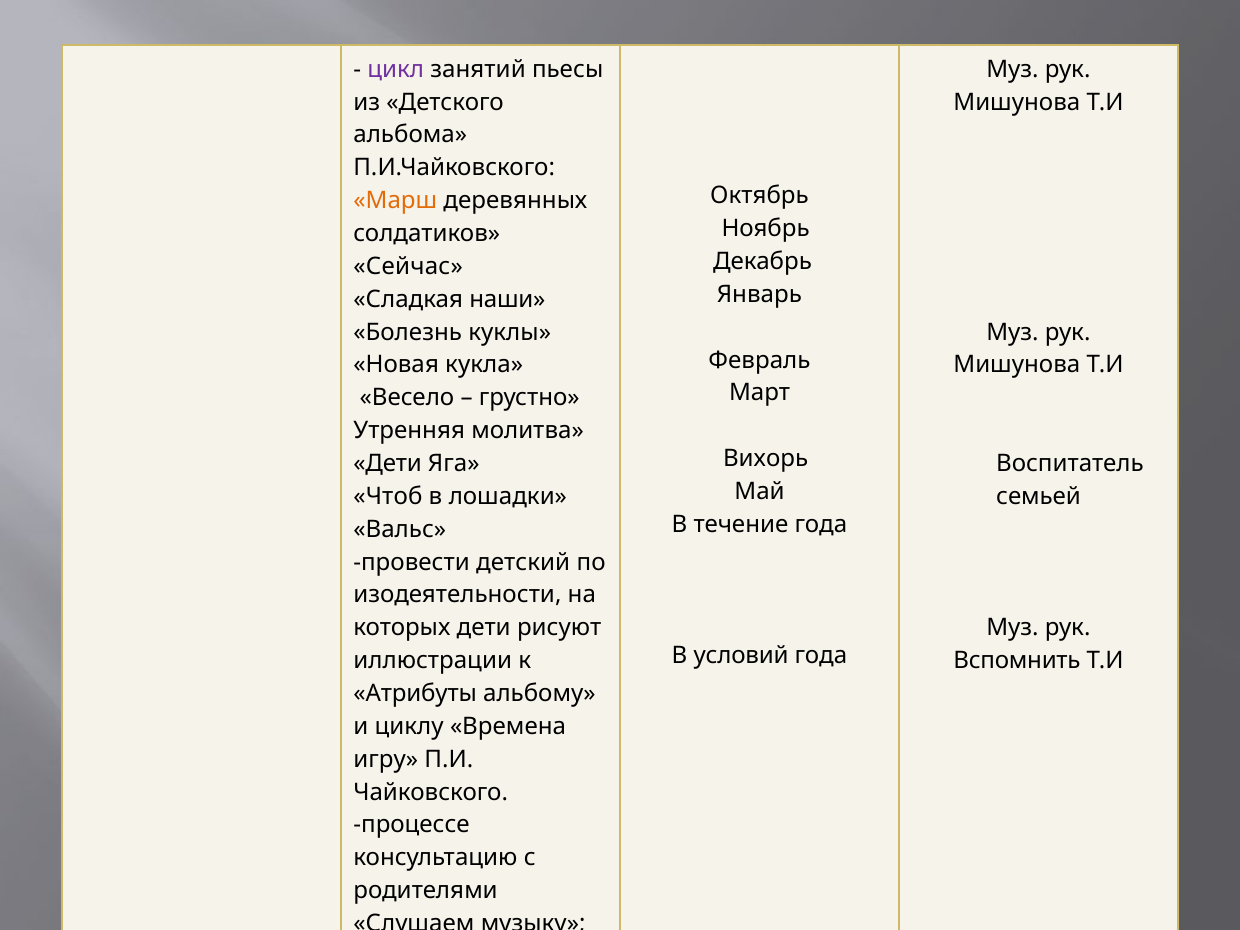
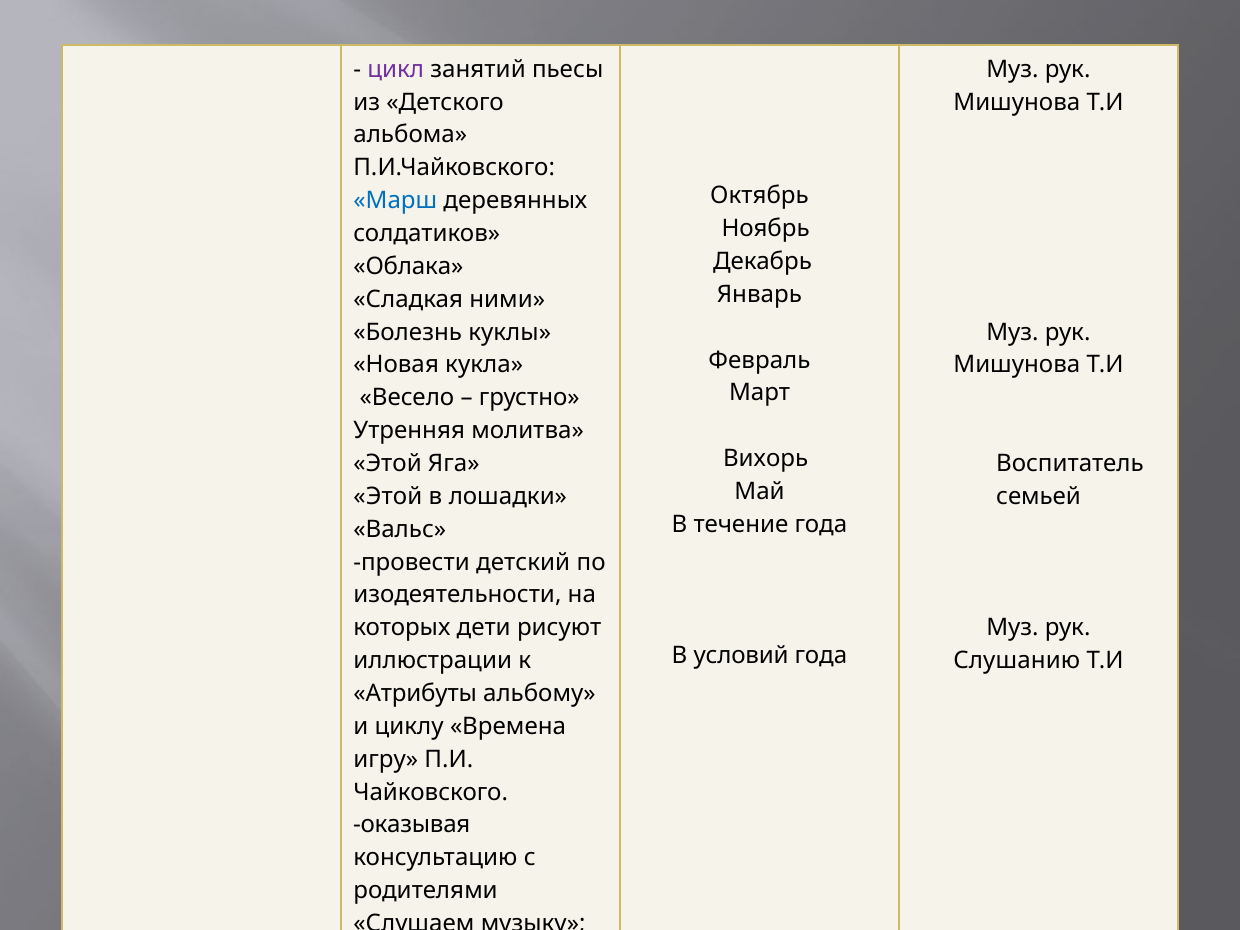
Марш colour: orange -> blue (395, 201)
Сейчас: Сейчас -> Облака (408, 266)
наши: наши -> ними (507, 299)
Дети: Дети -> Этой (388, 464)
Чтоб: Чтоб -> Этой (388, 496)
Вспомнить: Вспомнить -> Слушанию (1017, 661)
процессе: процессе -> оказывая (412, 825)
